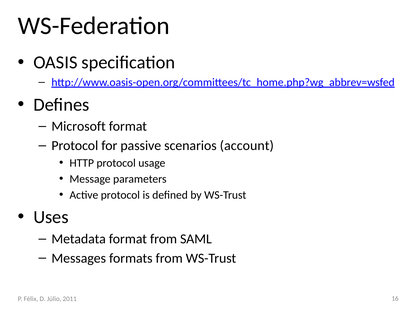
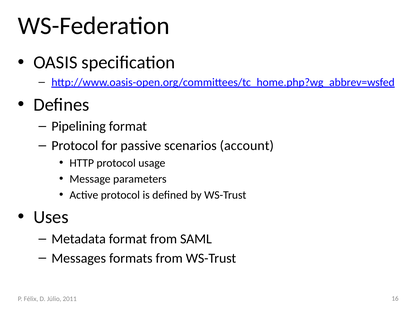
Microsoft: Microsoft -> Pipelining (79, 126)
